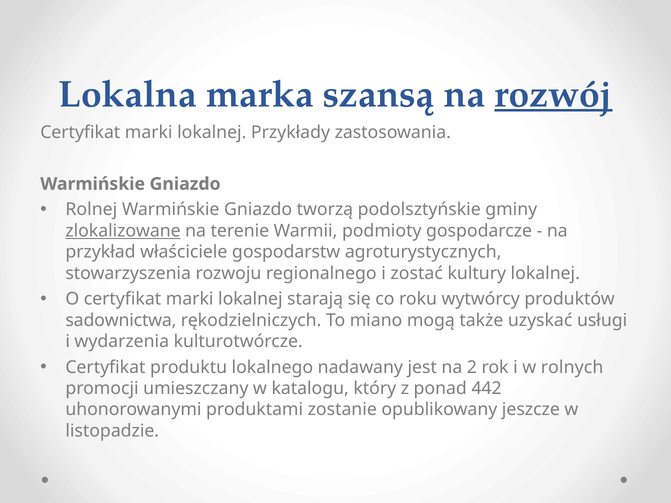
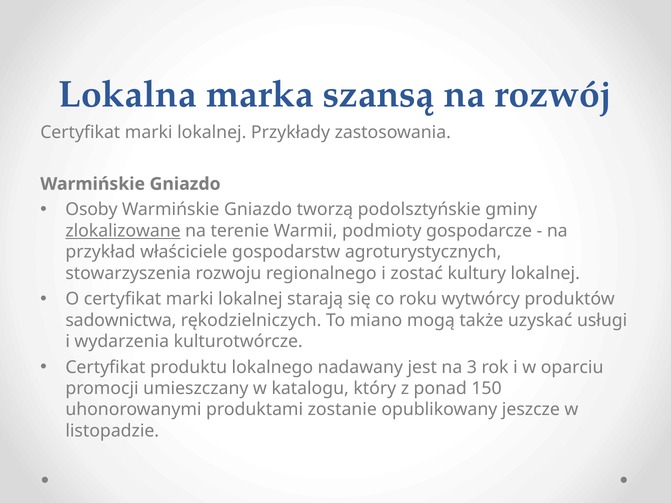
rozwój underline: present -> none (553, 94)
Rolnej: Rolnej -> Osoby (91, 210)
2: 2 -> 3 (472, 367)
rolnych: rolnych -> oparciu (572, 367)
442: 442 -> 150 (487, 389)
